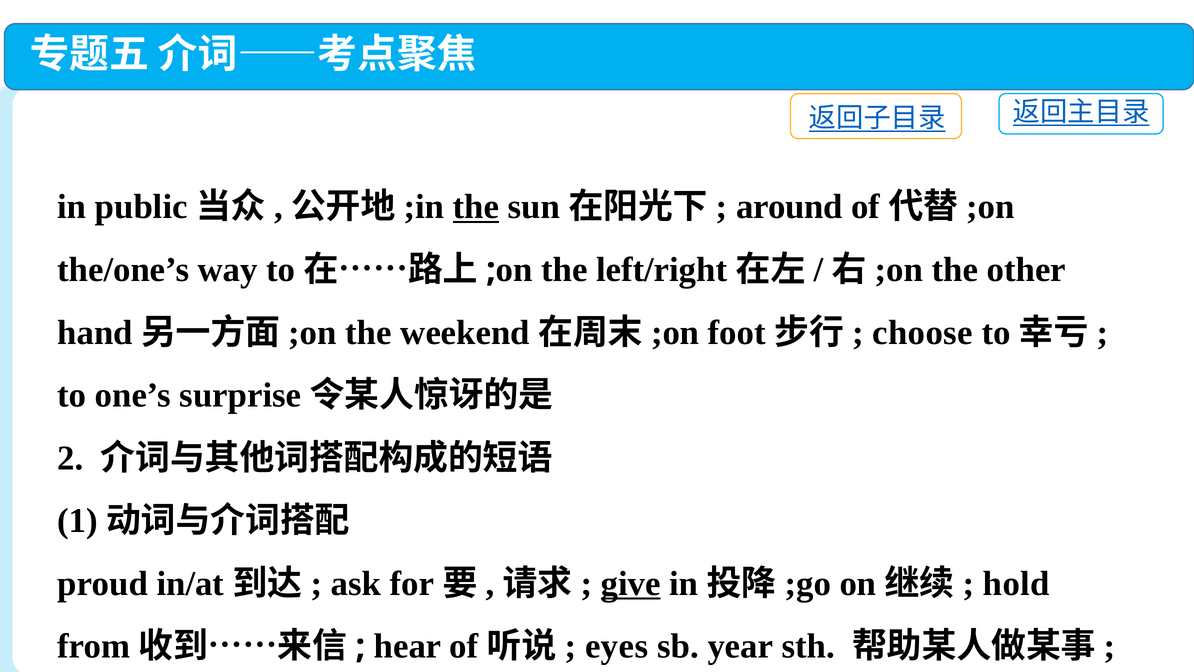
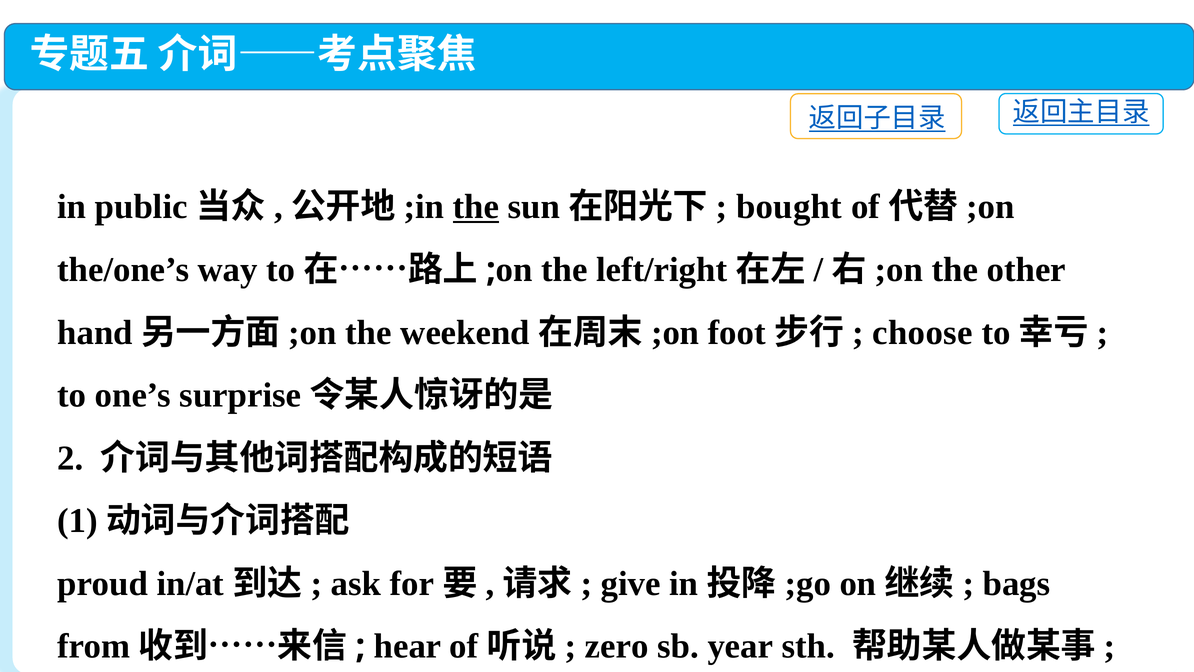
around: around -> bought (789, 207)
give underline: present -> none (631, 583)
hold: hold -> bags (1016, 583)
eyes: eyes -> zero (617, 646)
